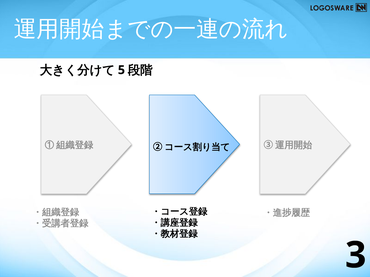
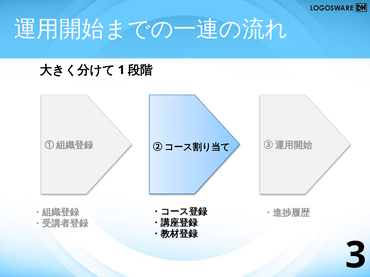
5: 5 -> 1 (121, 70)
